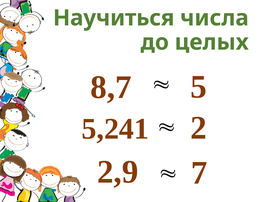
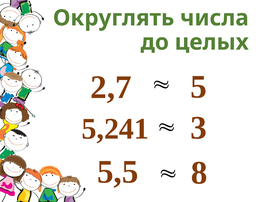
Научиться: Научиться -> Округлять (114, 18)
8,7: 8,7 -> 2,7 (111, 87)
2: 2 -> 3 (199, 128)
2,9: 2,9 -> 5,5 (118, 172)
7: 7 -> 8 (199, 173)
